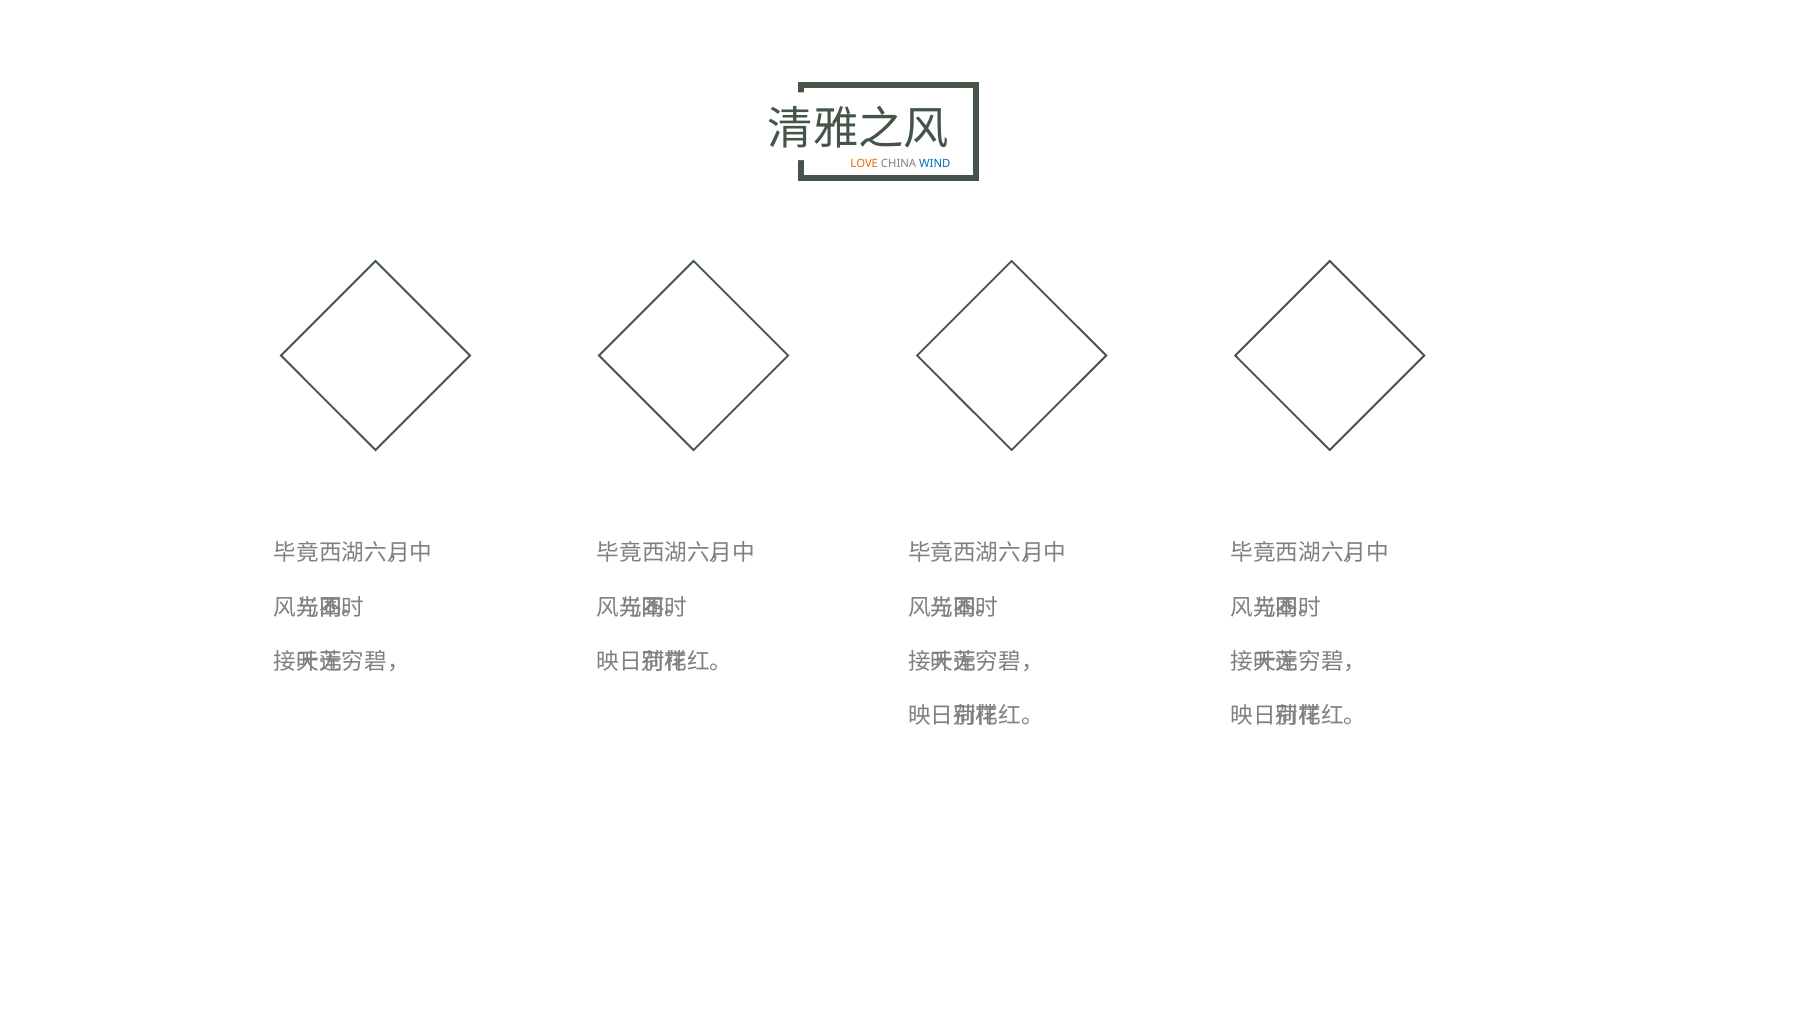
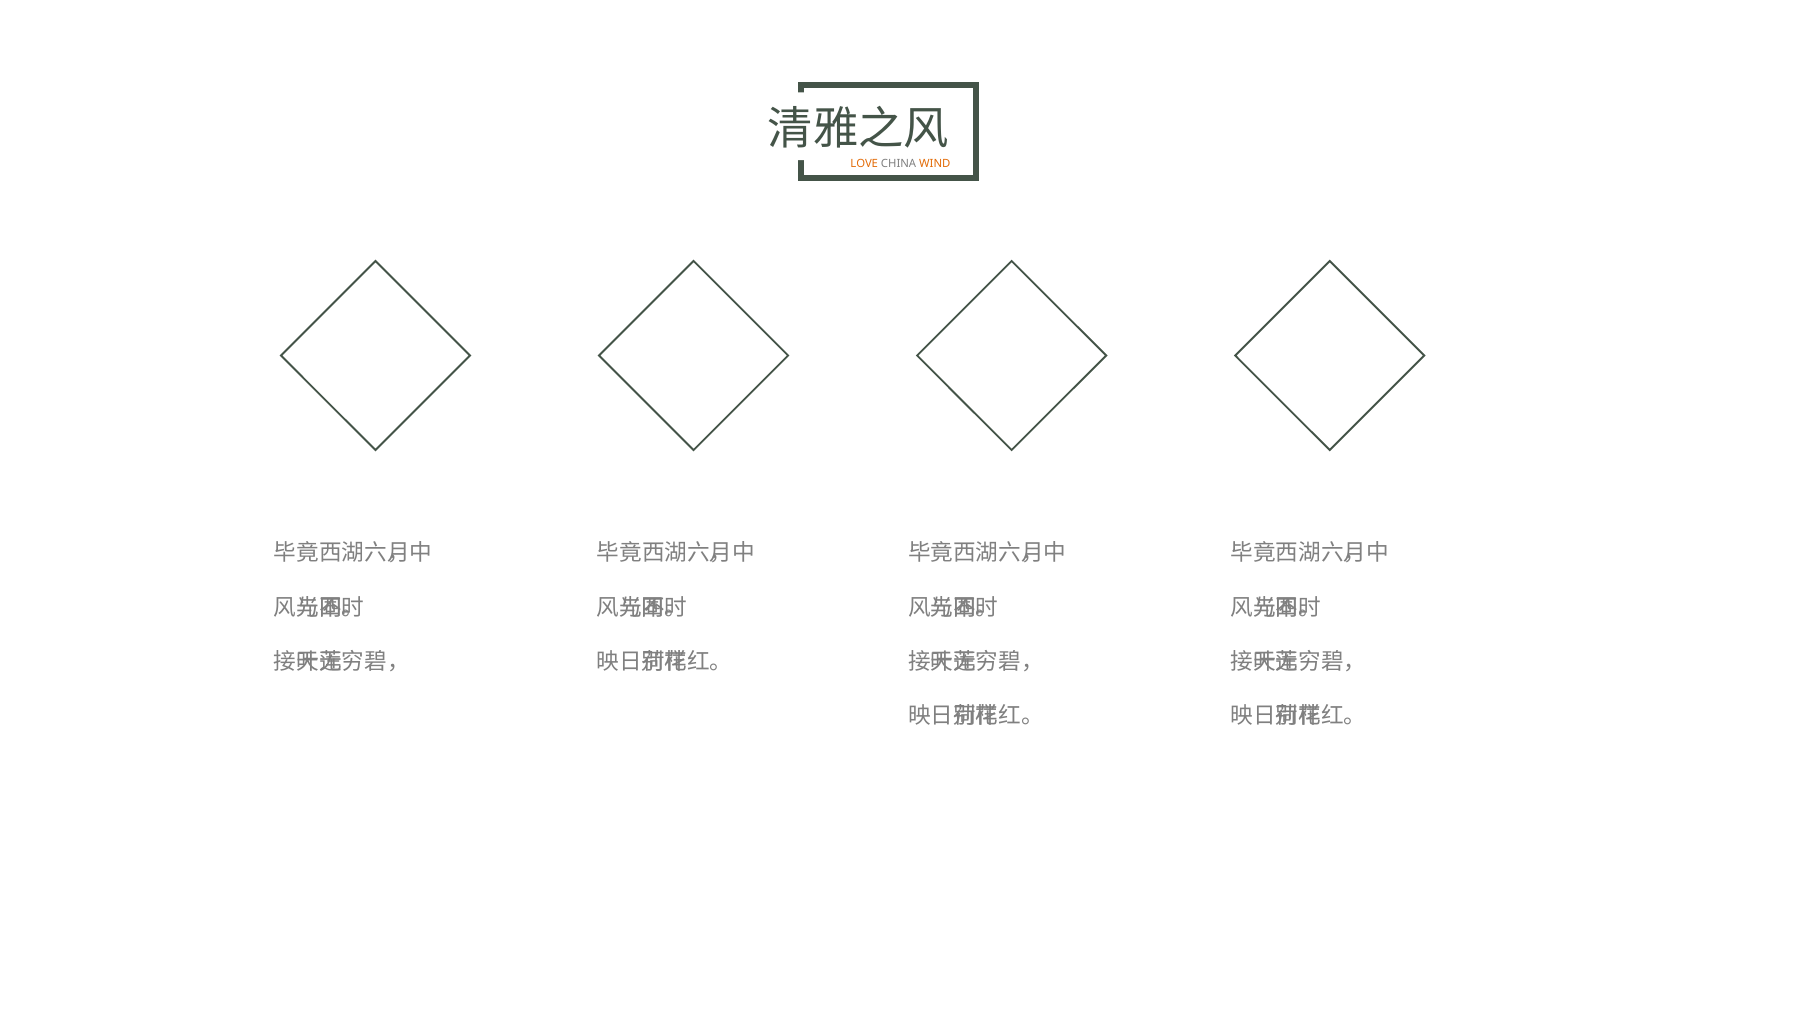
WIND colour: blue -> orange (935, 163)
